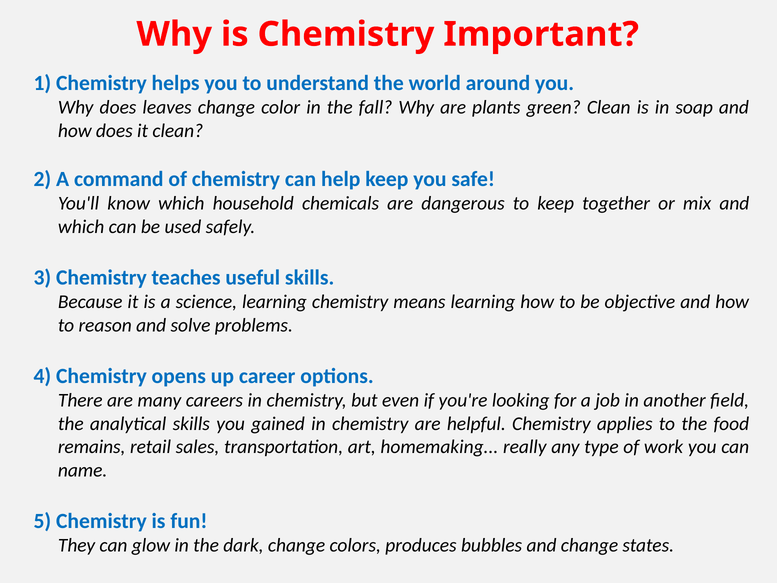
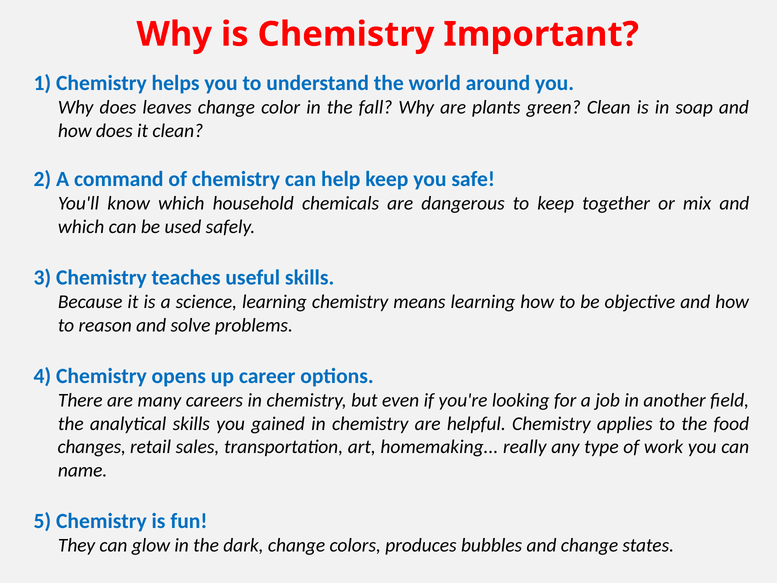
remains: remains -> changes (92, 447)
